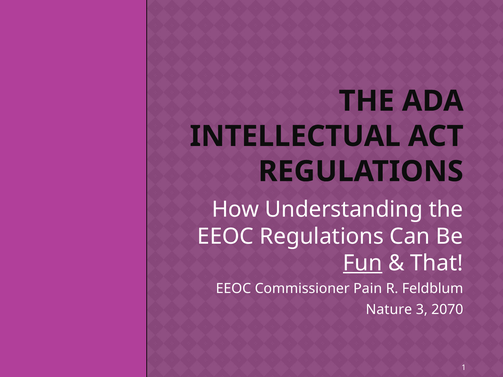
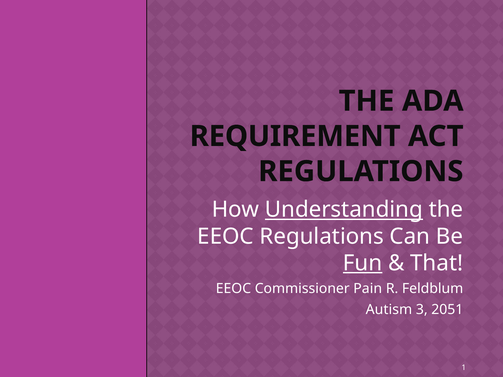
INTELLECTUAL: INTELLECTUAL -> REQUIREMENT (295, 136)
Understanding underline: none -> present (344, 210)
Nature: Nature -> Autism (389, 310)
2070: 2070 -> 2051 (447, 310)
